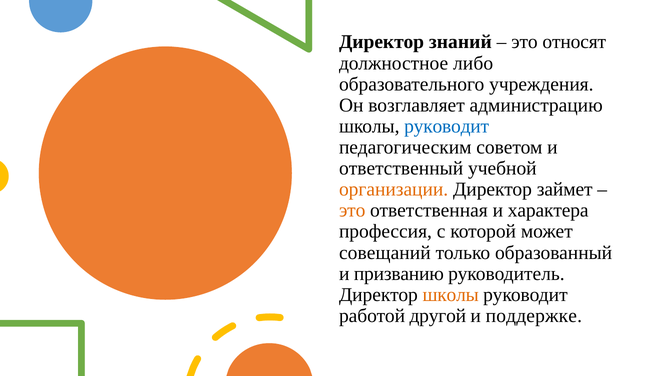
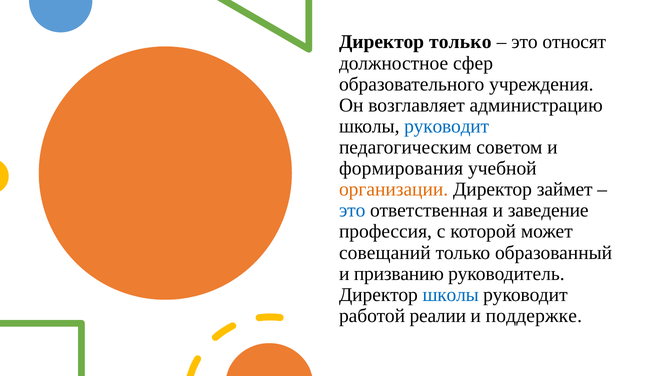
Директор знаний: знаний -> только (460, 42)
либо: либо -> сфер (473, 63)
ответственный: ответственный -> формирования (401, 168)
это colour: orange -> blue (352, 210)
характера: характера -> заведение (548, 210)
школы colour: orange -> blue (451, 295)
другой: другой -> реалии (438, 316)
